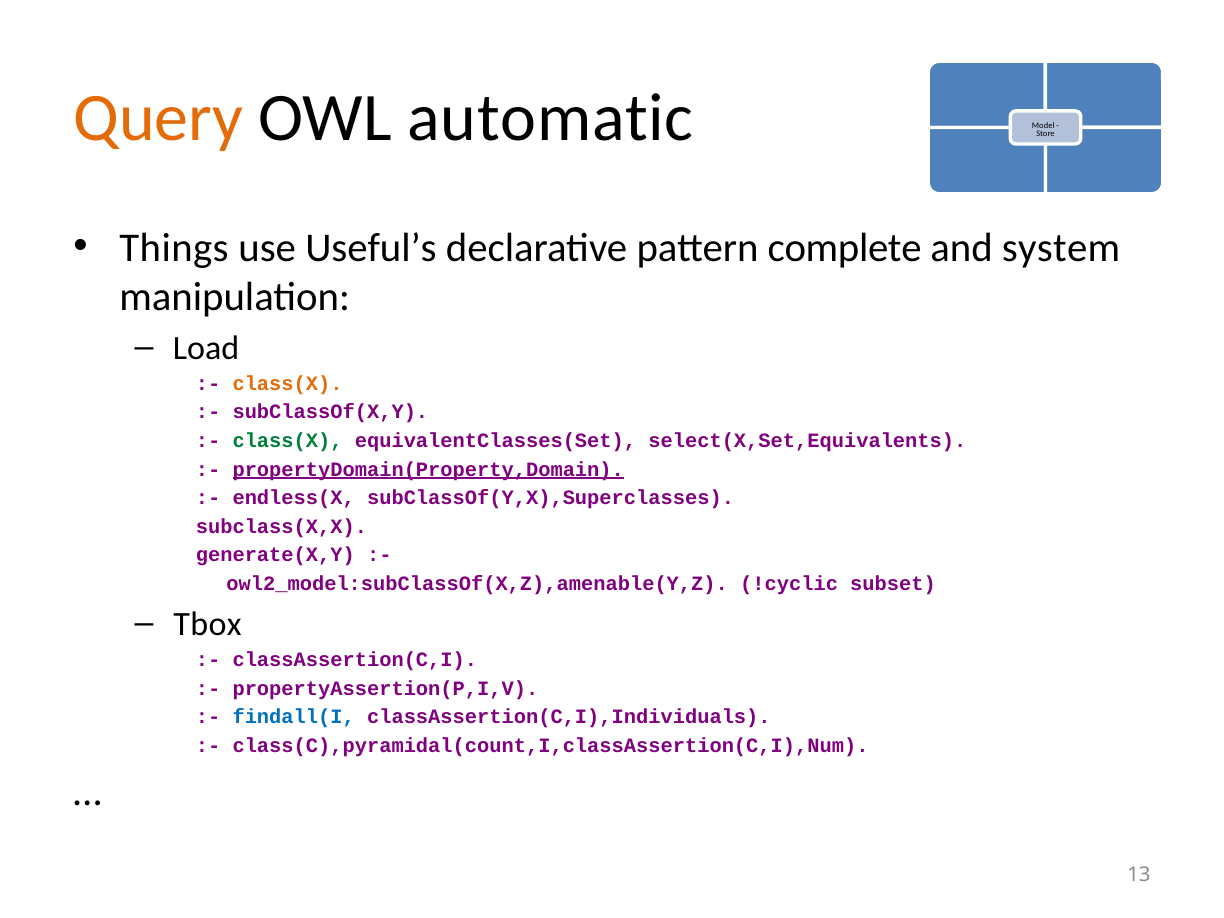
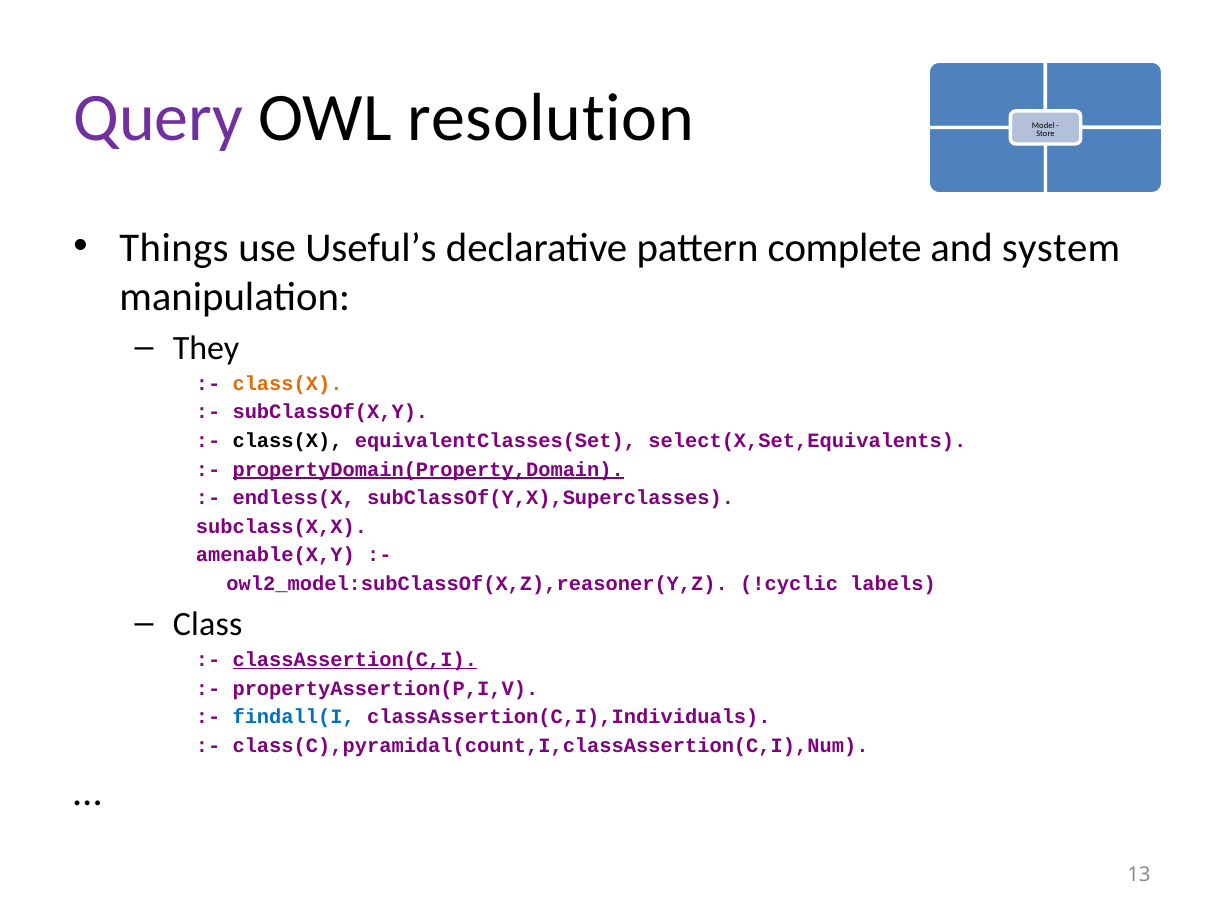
Query colour: orange -> purple (158, 118)
automatic: automatic -> resolution (551, 118)
Load: Load -> They (206, 348)
class(X colour: green -> black (288, 441)
generate(X,Y: generate(X,Y -> amenable(X,Y (275, 555)
owl2_model:subClassOf(X,Z),amenable(Y,Z: owl2_model:subClassOf(X,Z),amenable(Y,Z -> owl2_model:subClassOf(X,Z),reasoner(Y,Z (477, 584)
subset: subset -> labels (893, 584)
Tbox: Tbox -> Class (208, 624)
classAssertion(C,I underline: none -> present (355, 660)
